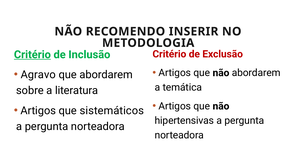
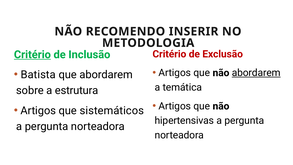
abordarem underline: none -> present (256, 73)
Agravo: Agravo -> Batista (38, 75)
literatura: literatura -> estrutura (77, 90)
